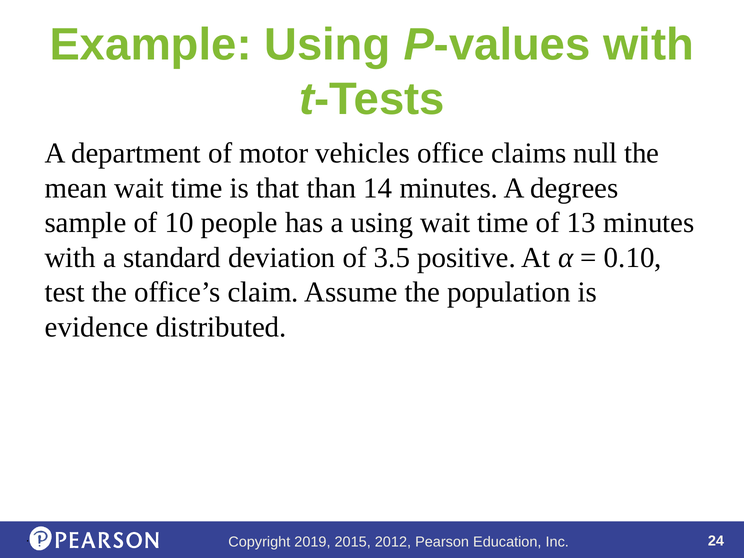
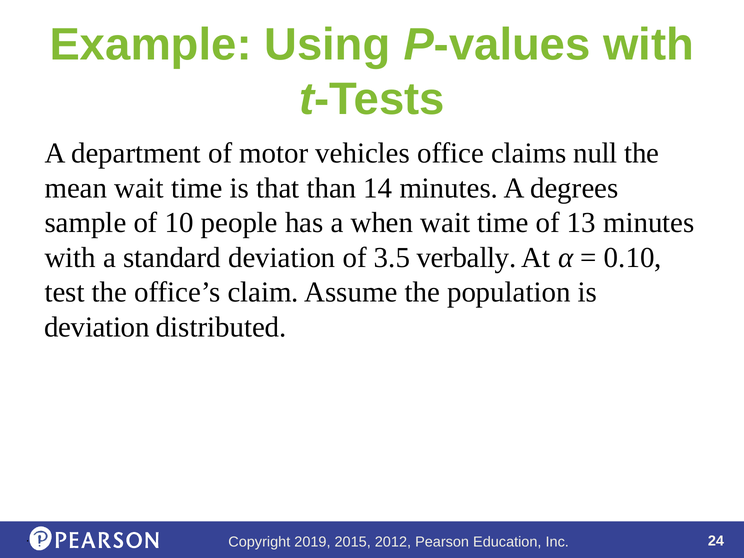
a using: using -> when (382, 223)
positive: positive -> verbally (467, 258)
evidence: evidence -> deviation (97, 327)
